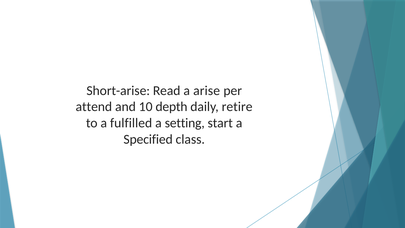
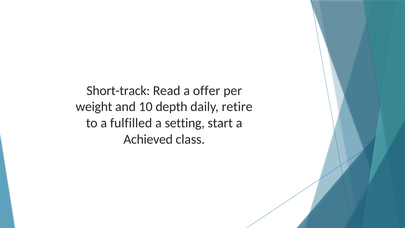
Short-arise: Short-arise -> Short-track (118, 91)
arise: arise -> offer (207, 91)
attend: attend -> weight (94, 107)
Specified: Specified -> Achieved (148, 139)
